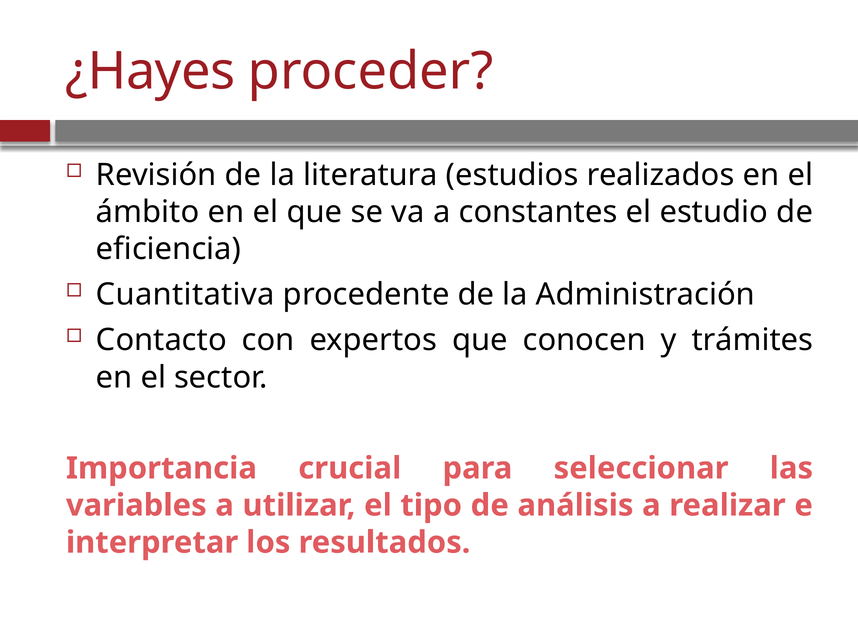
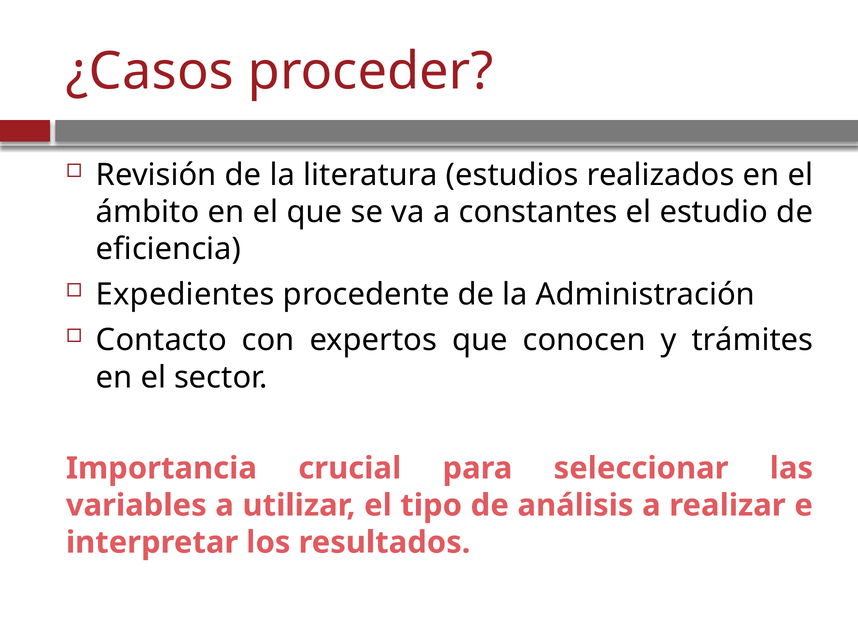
¿Hayes: ¿Hayes -> ¿Casos (150, 72)
Cuantitativa: Cuantitativa -> Expedientes (185, 295)
